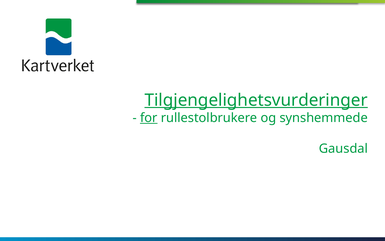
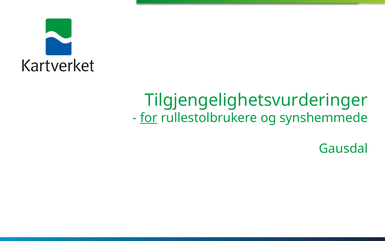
Tilgjengelighetsvurderinger underline: present -> none (256, 100)
